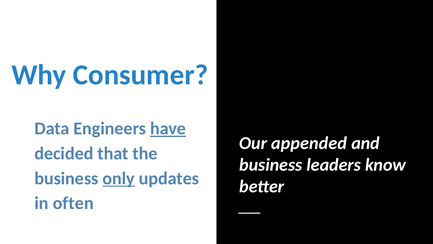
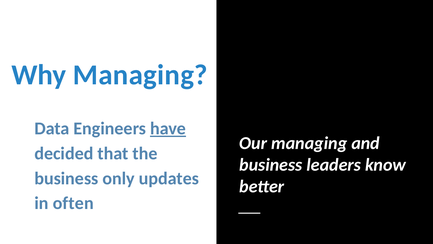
Why Consumer: Consumer -> Managing (140, 75)
Our appended: appended -> managing (309, 143)
only underline: present -> none (119, 178)
